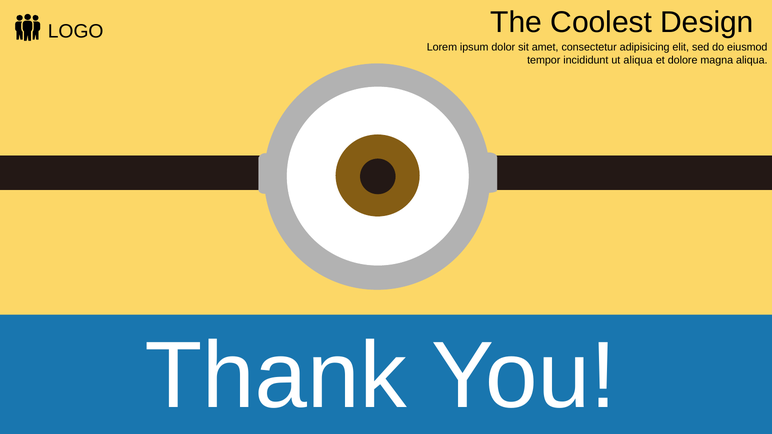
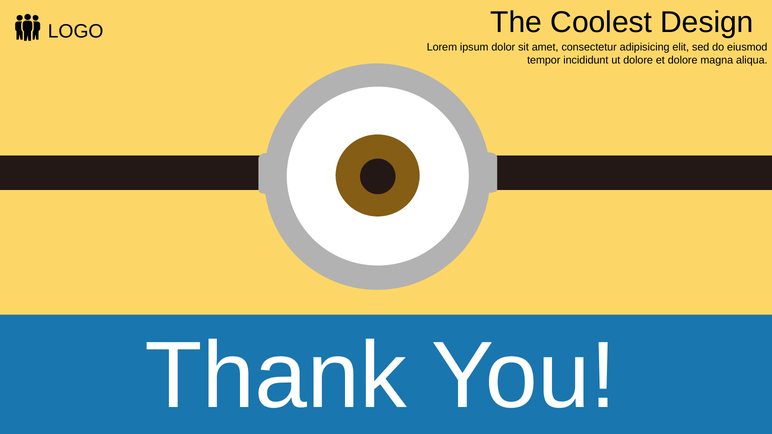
ut aliqua: aliqua -> dolore (638, 60)
